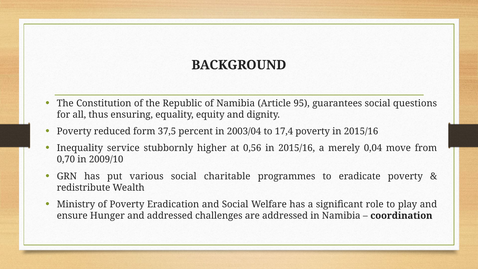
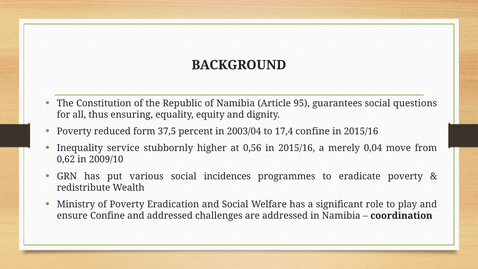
17,4 poverty: poverty -> confine (313, 131)
0,70: 0,70 -> 0,62 (66, 159)
charitable: charitable -> incidences (227, 176)
ensure Hunger: Hunger -> Confine (107, 216)
